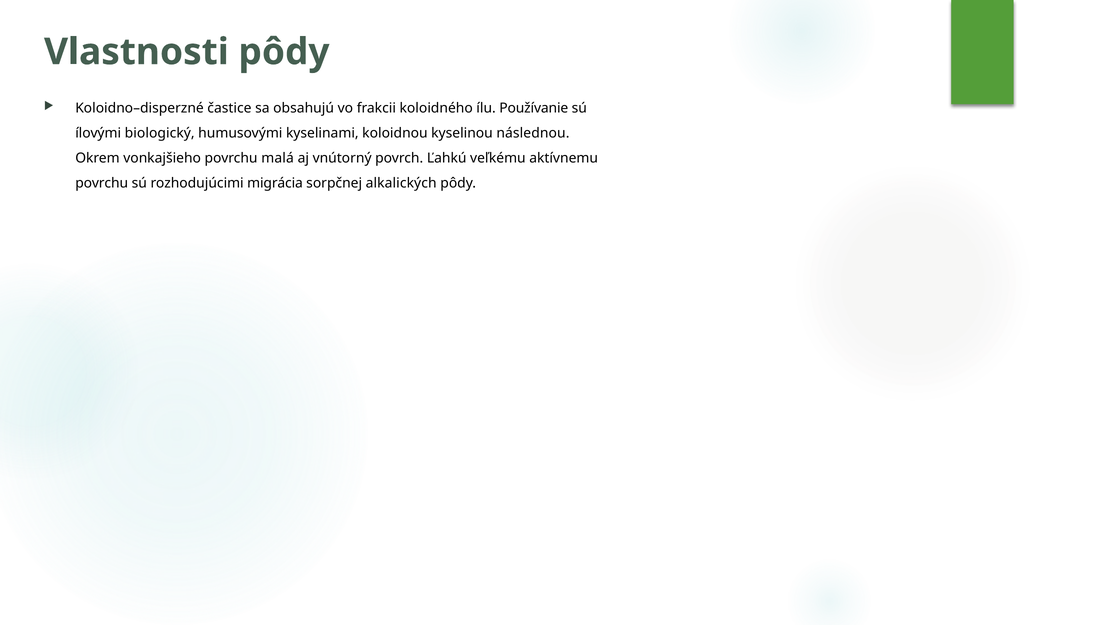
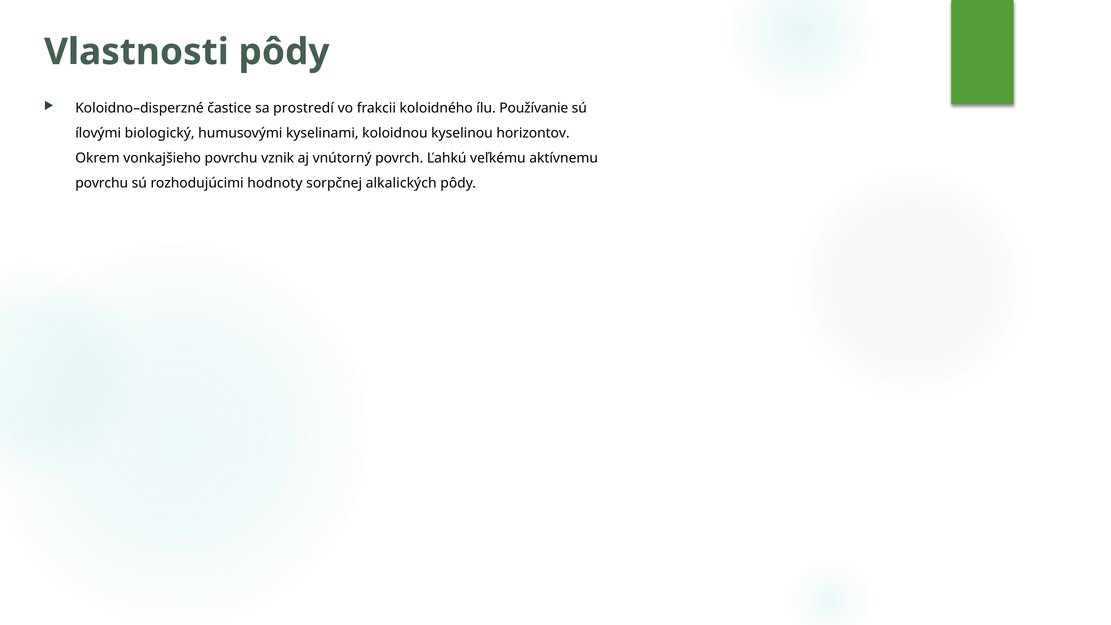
obsahujú: obsahujú -> prostredí (304, 108)
následnou: následnou -> horizontov (533, 133)
malá: malá -> vznik (278, 158)
migrácia: migrácia -> hodnoty (275, 183)
